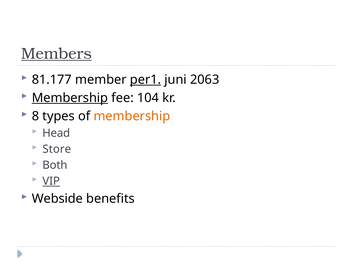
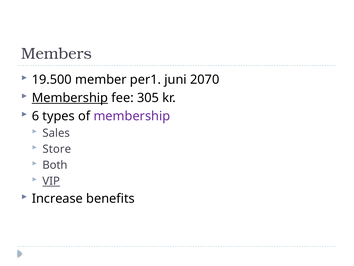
Members underline: present -> none (56, 54)
81.177: 81.177 -> 19.500 (52, 79)
per1 underline: present -> none (145, 79)
2063: 2063 -> 2070 (205, 79)
104: 104 -> 305 (148, 98)
8: 8 -> 6 (35, 116)
membership colour: orange -> purple (132, 116)
Head: Head -> Sales (56, 133)
Webside: Webside -> Increase (57, 198)
